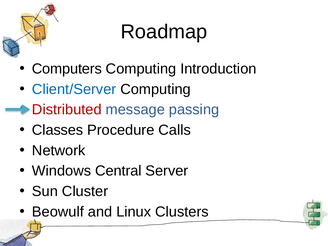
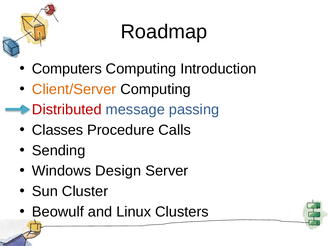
Client/Server colour: blue -> orange (74, 89)
Network: Network -> Sending (59, 150)
Central: Central -> Design (118, 171)
